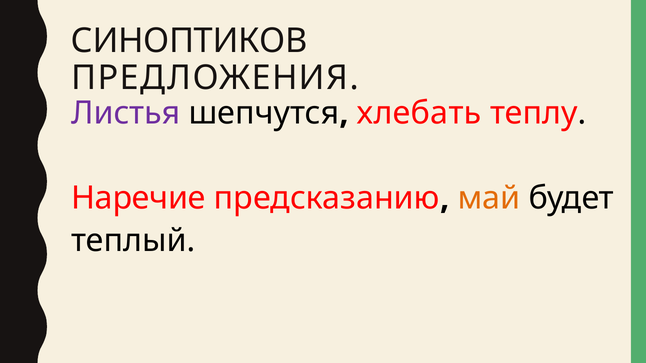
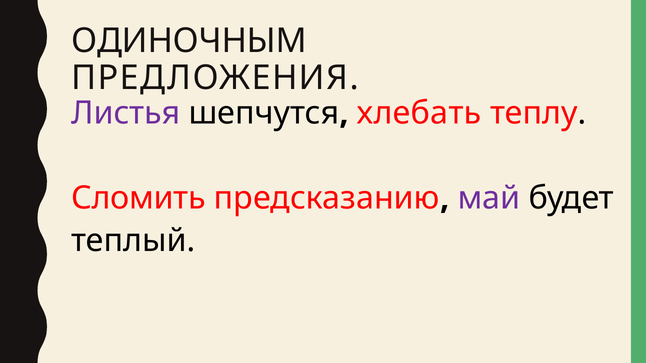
СИНОПТИКОВ: СИНОПТИКОВ -> ОДИНОЧНЫМ (189, 41)
Наречие: Наречие -> Сломить (138, 198)
май colour: orange -> purple (489, 198)
